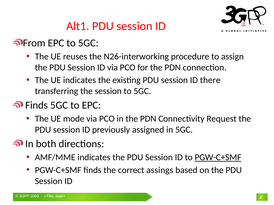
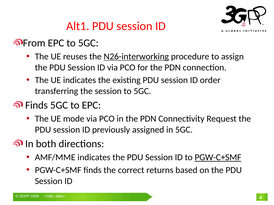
N26-interworking underline: none -> present (136, 57)
there: there -> order (210, 80)
assings: assings -> returns (160, 171)
